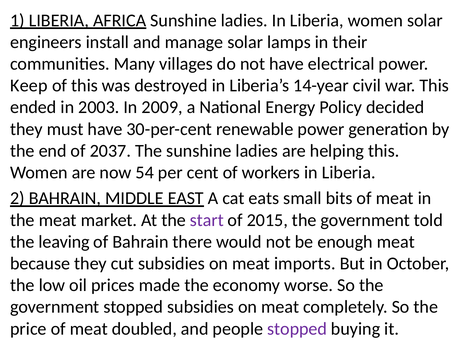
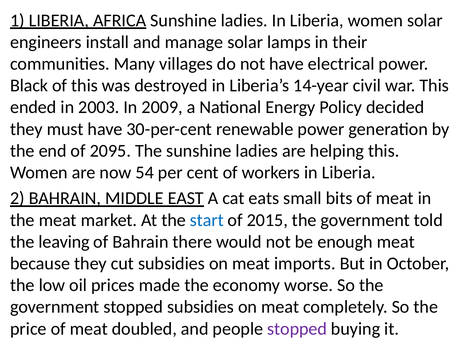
Keep: Keep -> Black (29, 86)
2037: 2037 -> 2095 (110, 151)
start colour: purple -> blue (207, 220)
